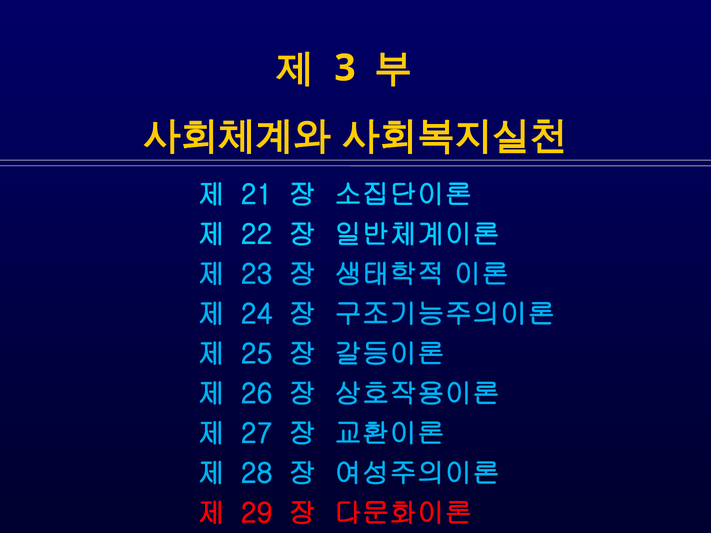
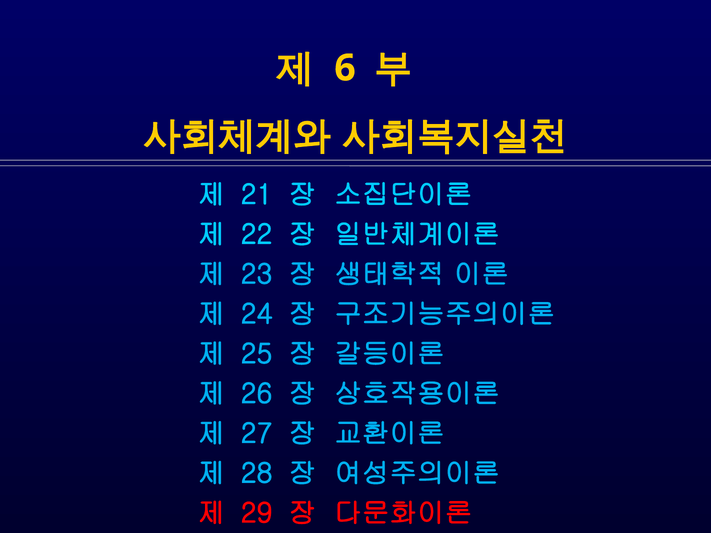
3: 3 -> 6 (345, 68)
